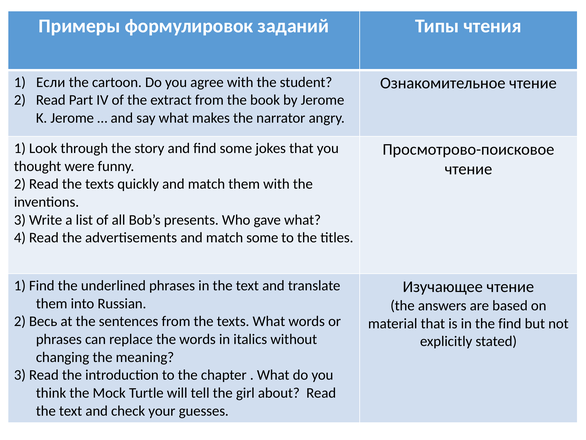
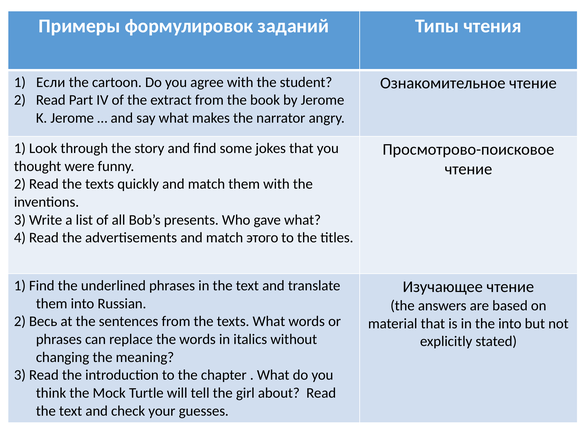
match some: some -> этого (262, 238)
the find: find -> into (510, 323)
